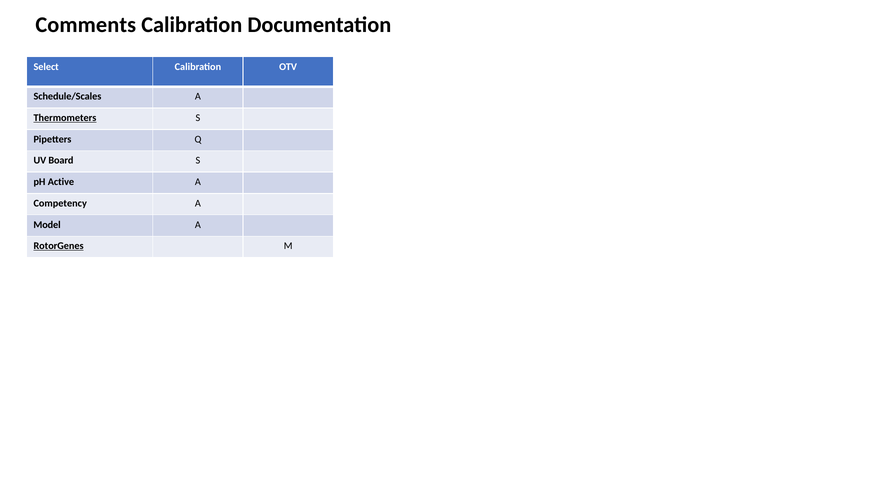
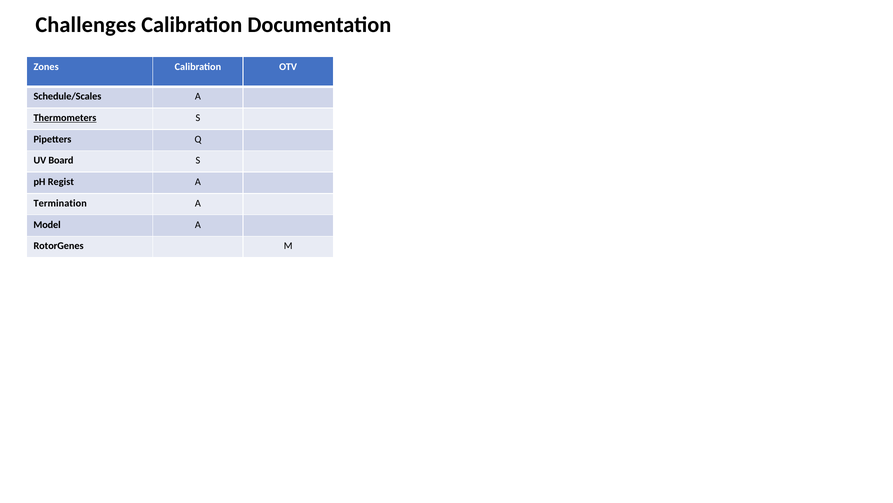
Comments: Comments -> Challenges (86, 25)
Select: Select -> Zones (46, 67)
Active: Active -> Regist (61, 182)
Competency: Competency -> Termination (60, 203)
RotorGenes underline: present -> none (59, 246)
